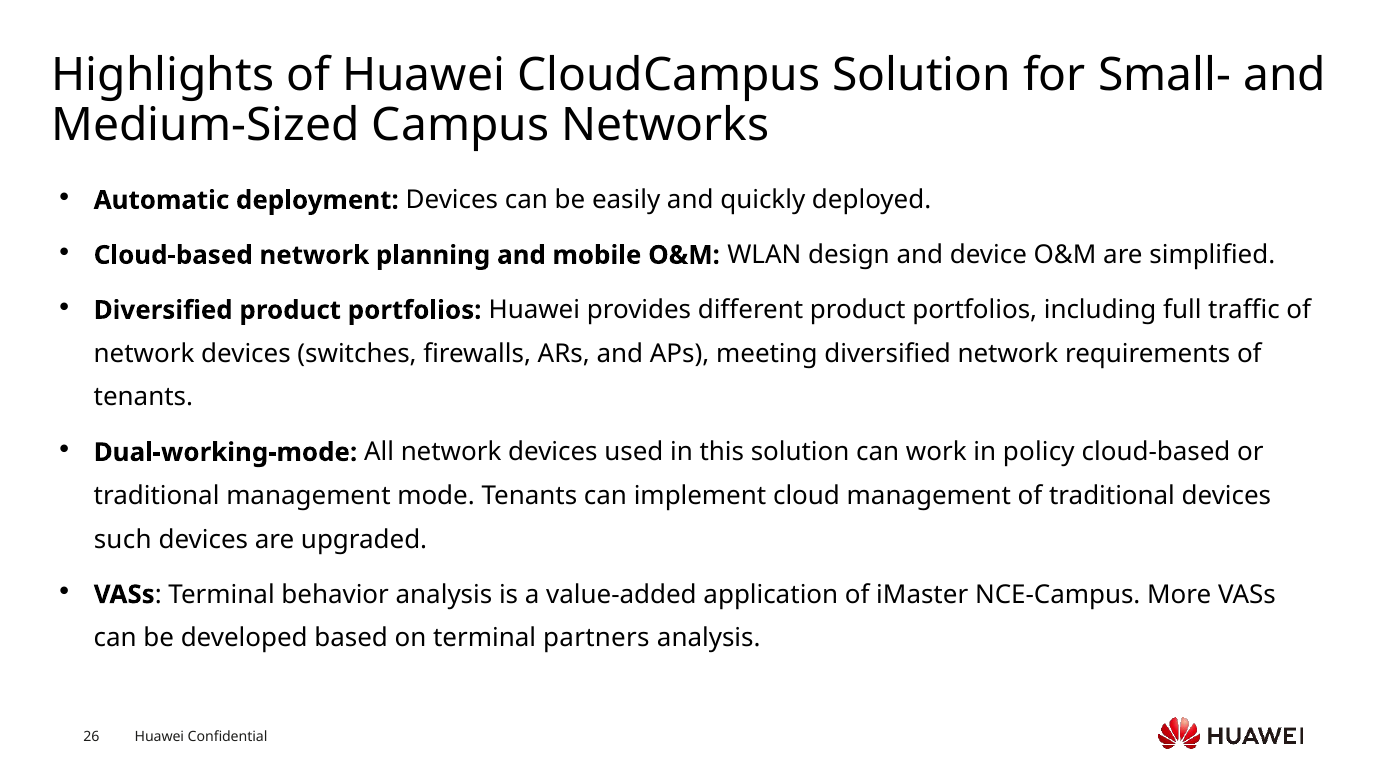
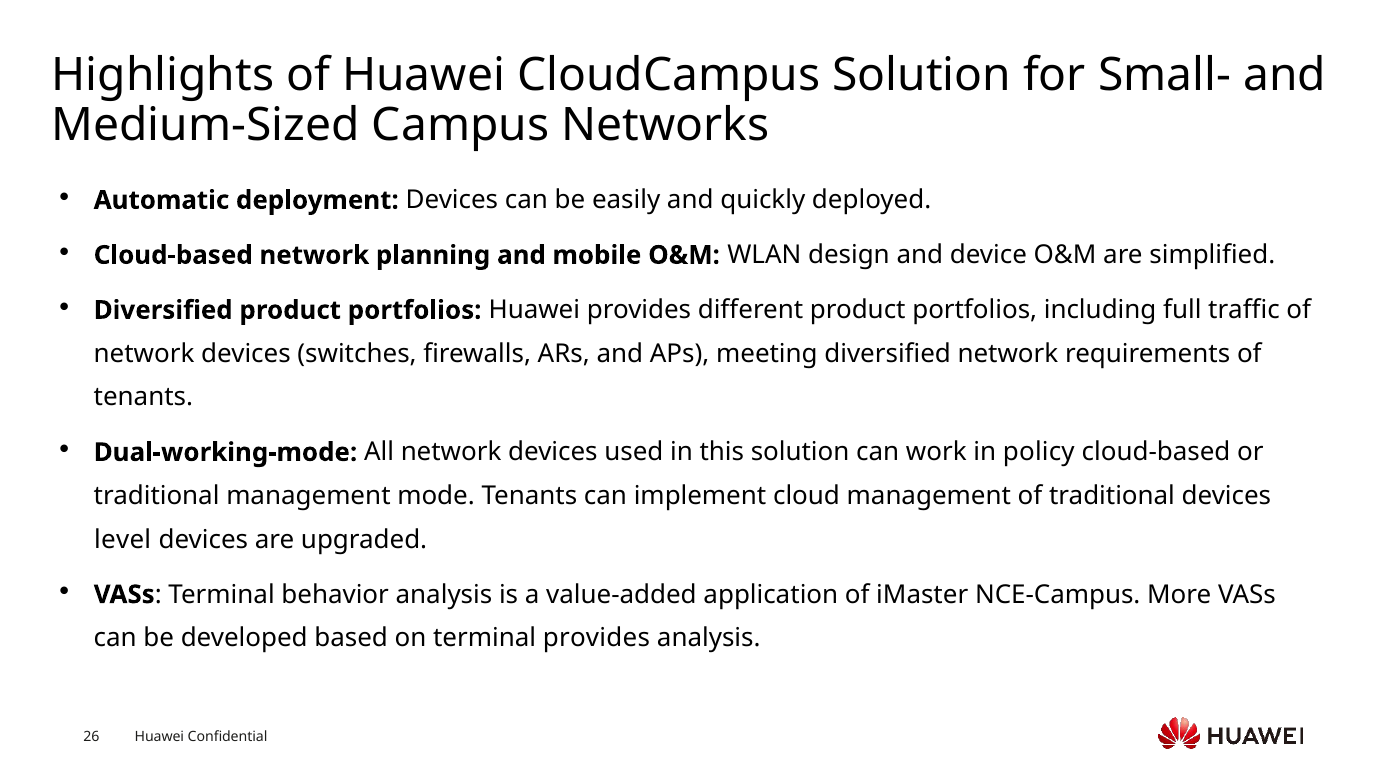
such: such -> level (123, 540)
terminal partners: partners -> provides (596, 638)
